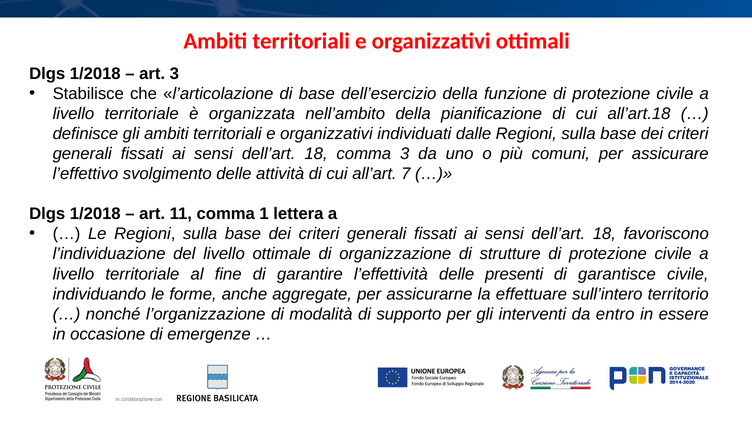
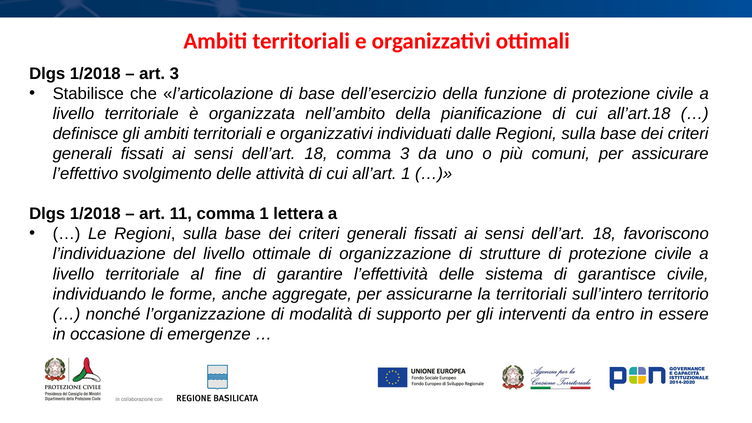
all’art 7: 7 -> 1 (406, 174)
presenti: presenti -> sistema (514, 274)
la effettuare: effettuare -> territoriali (531, 294)
